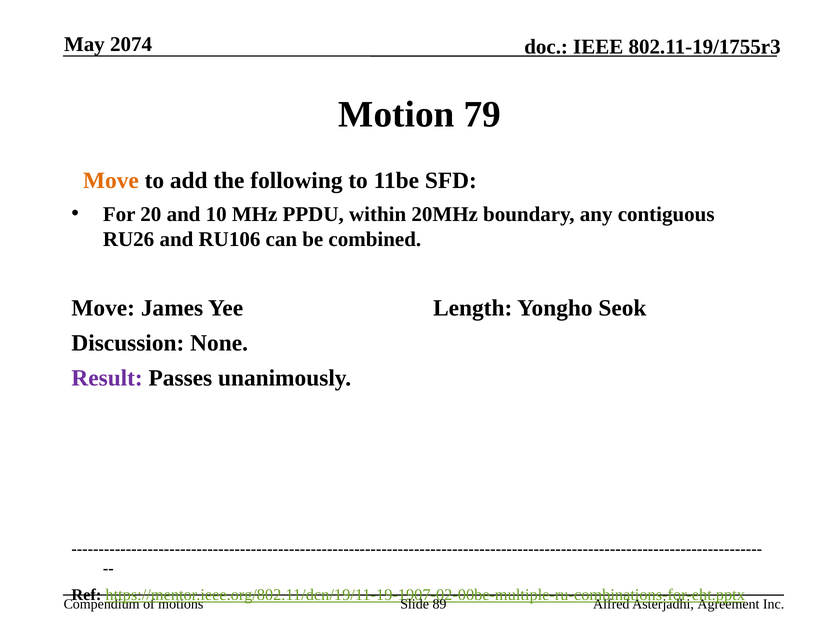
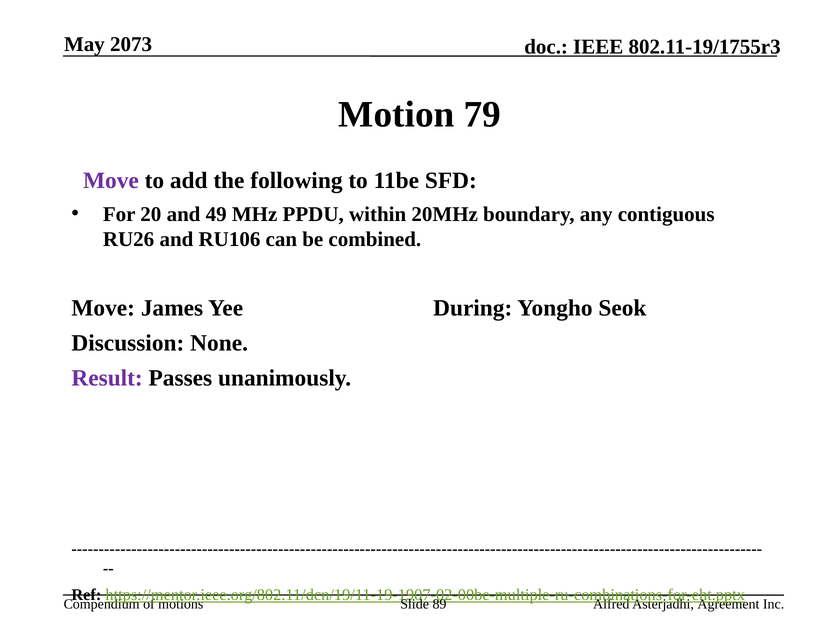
2074: 2074 -> 2073 (131, 45)
Move colour: orange -> purple (111, 181)
10: 10 -> 49 (216, 214)
Length: Length -> During (473, 308)
